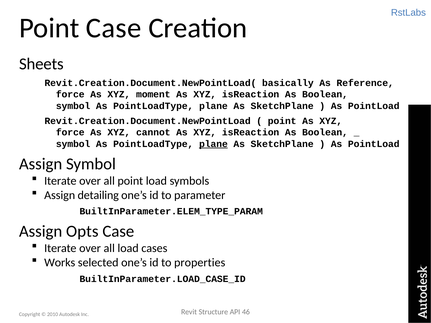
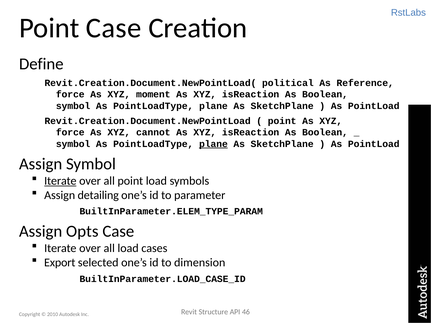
Sheets: Sheets -> Define (41, 64)
basically: basically -> political (288, 83)
Iterate underline: none -> present (60, 181)
Works: Works -> Export (60, 263)
properties: properties -> dimension (200, 263)
